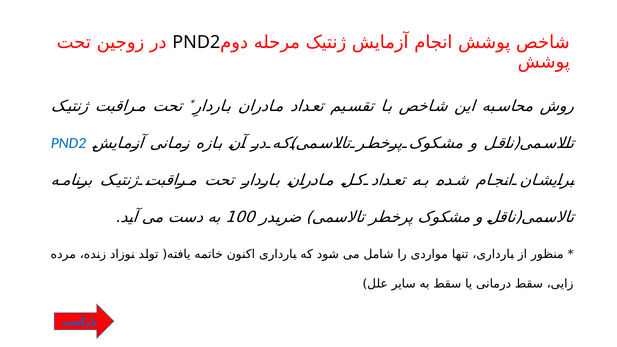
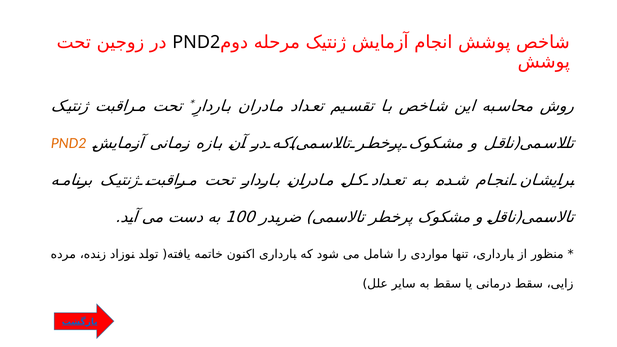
PND2 colour: blue -> orange (68, 143)
